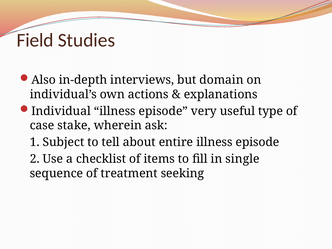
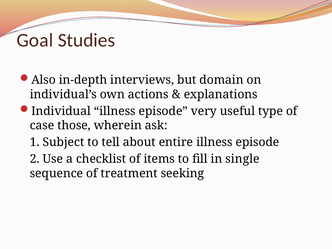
Field: Field -> Goal (35, 40)
stake: stake -> those (74, 125)
